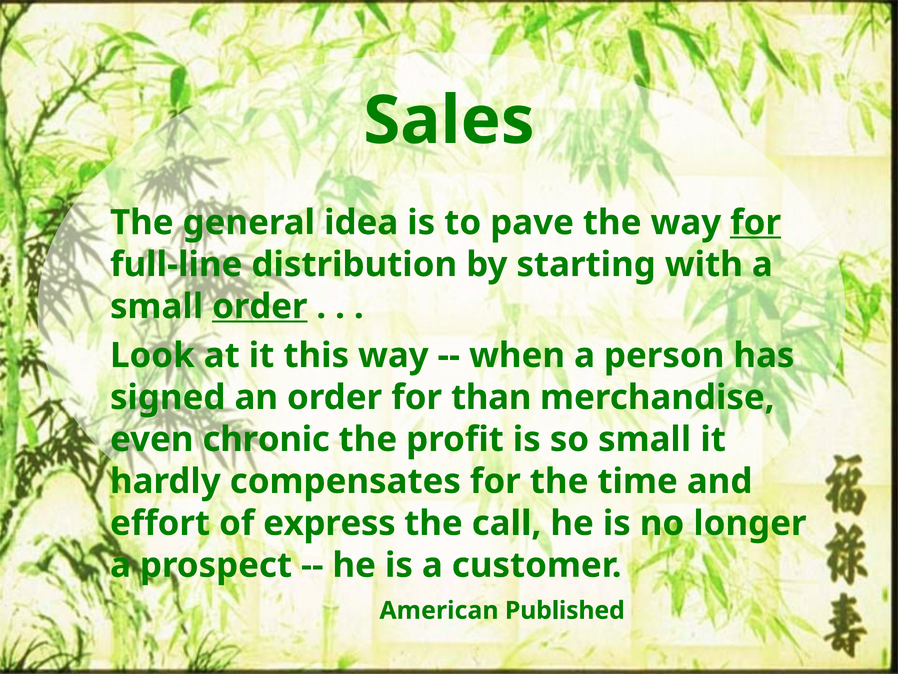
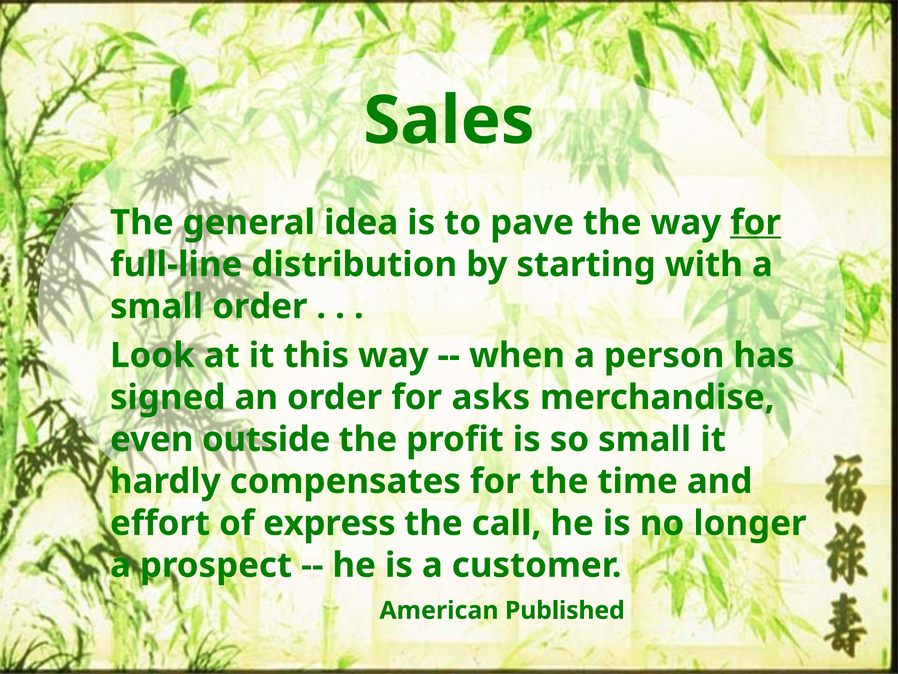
order underline: present -> none (260, 306)
than: than -> asks (491, 397)
chronic: chronic -> outside (266, 439)
